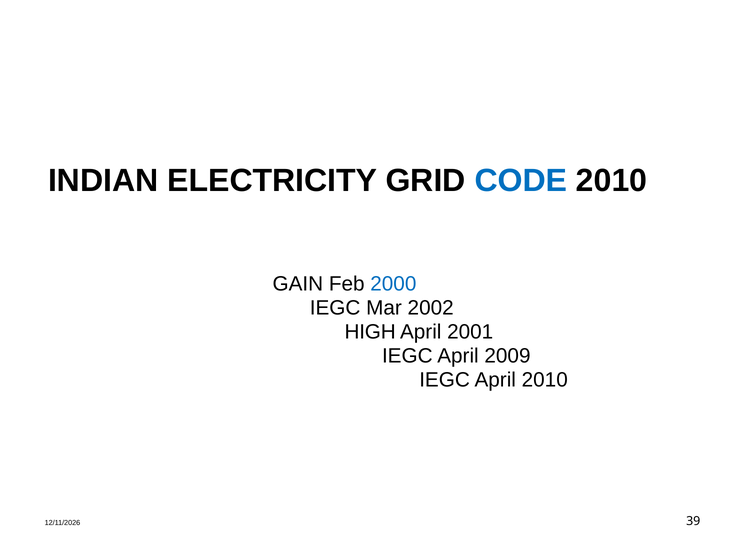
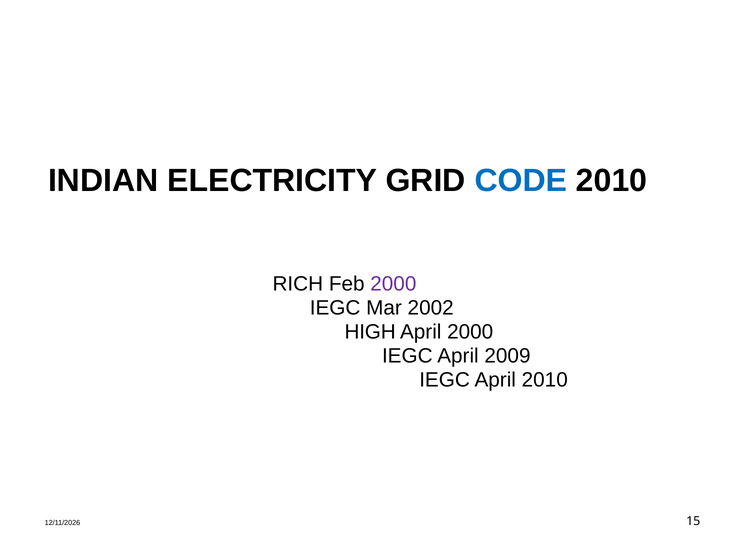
GAIN: GAIN -> RICH (298, 284)
2000 colour: blue -> purple (393, 284)
April 2001: 2001 -> 2000 (470, 332)
39: 39 -> 15 (693, 521)
